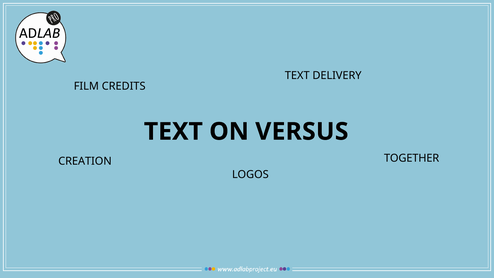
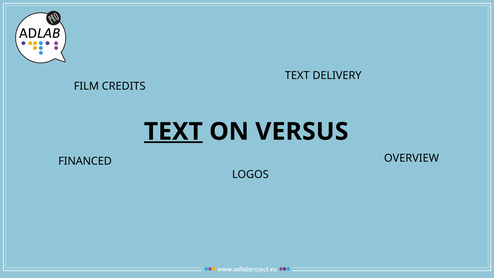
TEXT underline: none -> present (173, 132)
TOGETHER: TOGETHER -> OVERVIEW (412, 158)
CREATION: CREATION -> FINANCED (85, 161)
